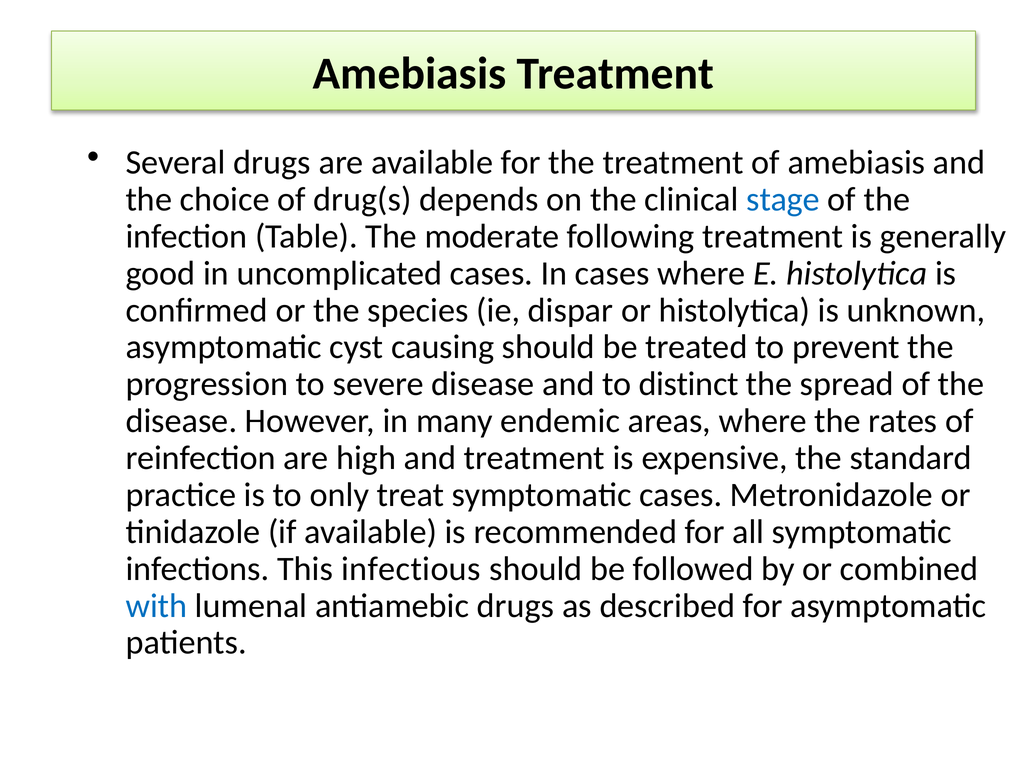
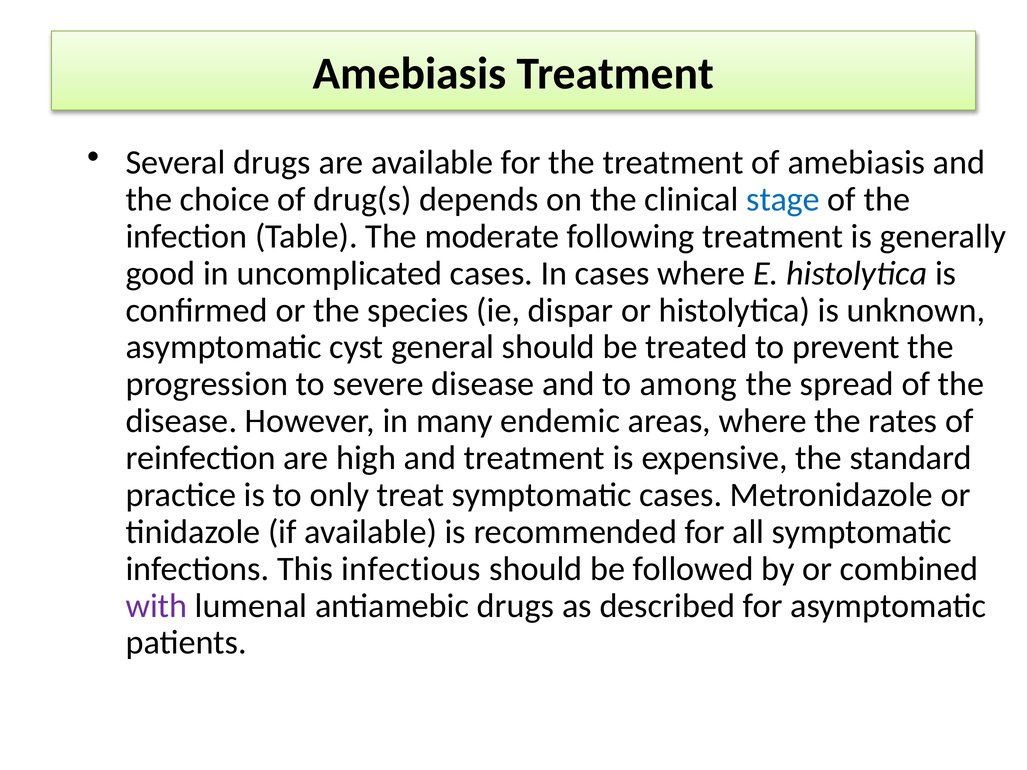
causing: causing -> general (443, 347)
distinct: distinct -> among (688, 384)
with colour: blue -> purple (156, 606)
